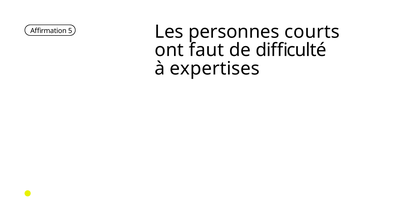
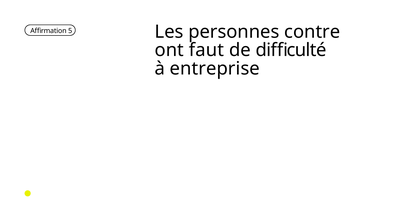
courts: courts -> contre (312, 32)
expertises: expertises -> entreprise (215, 69)
